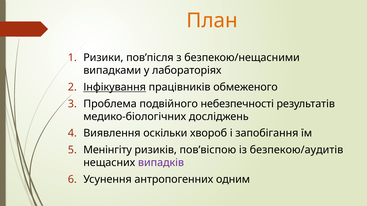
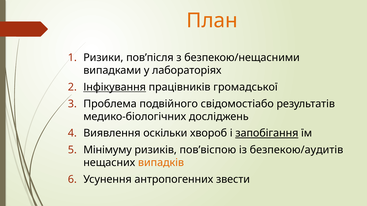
обмеженого: обмеженого -> громадської (245, 87)
небезпечності: небезпечності -> свідомостіабо (237, 104)
запобігання underline: none -> present (267, 134)
Менінгіту: Менінгіту -> Мінімуму (108, 150)
випадків colour: purple -> orange (161, 163)
одним: одним -> звести (233, 180)
